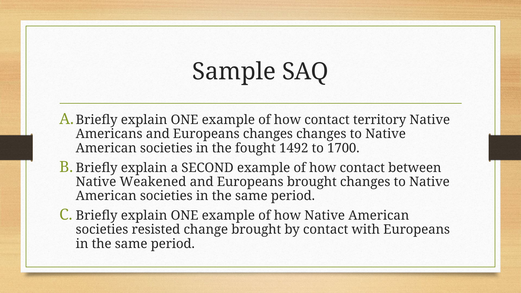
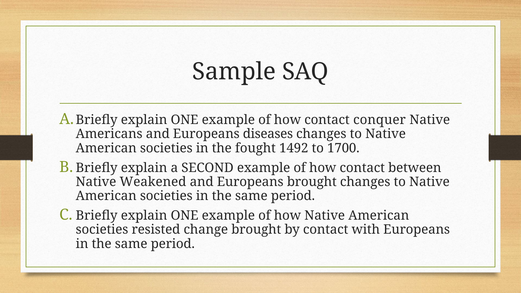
territory: territory -> conquer (379, 120)
Europeans changes: changes -> diseases (268, 134)
